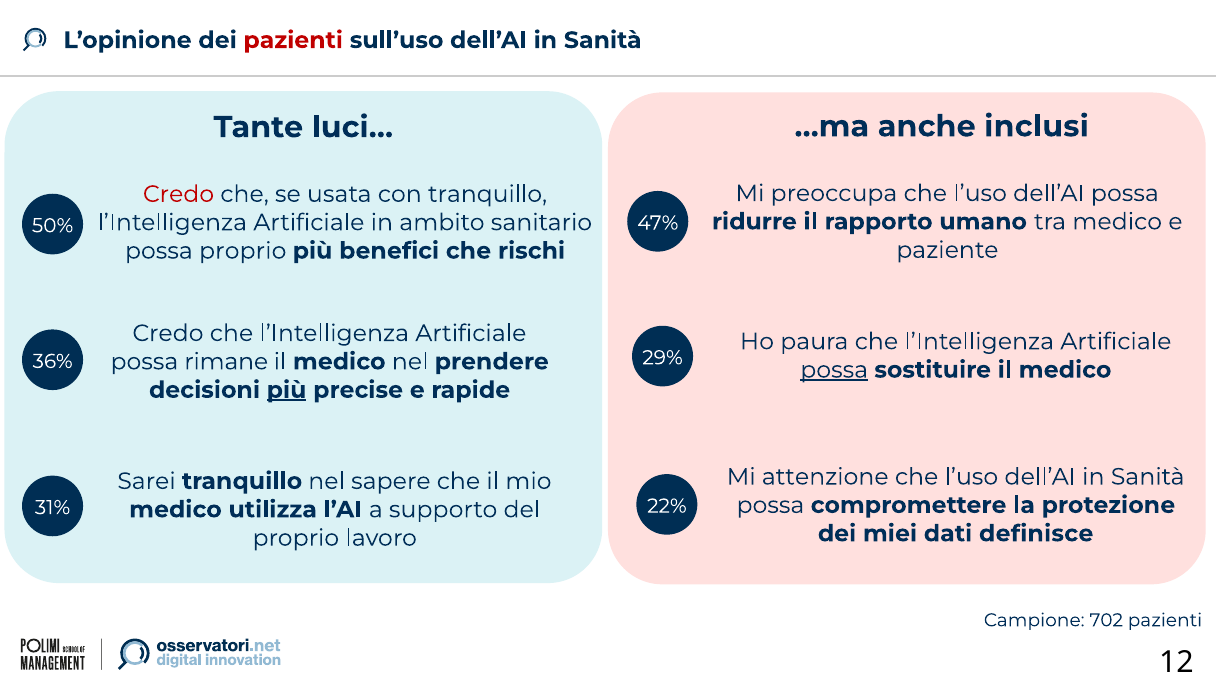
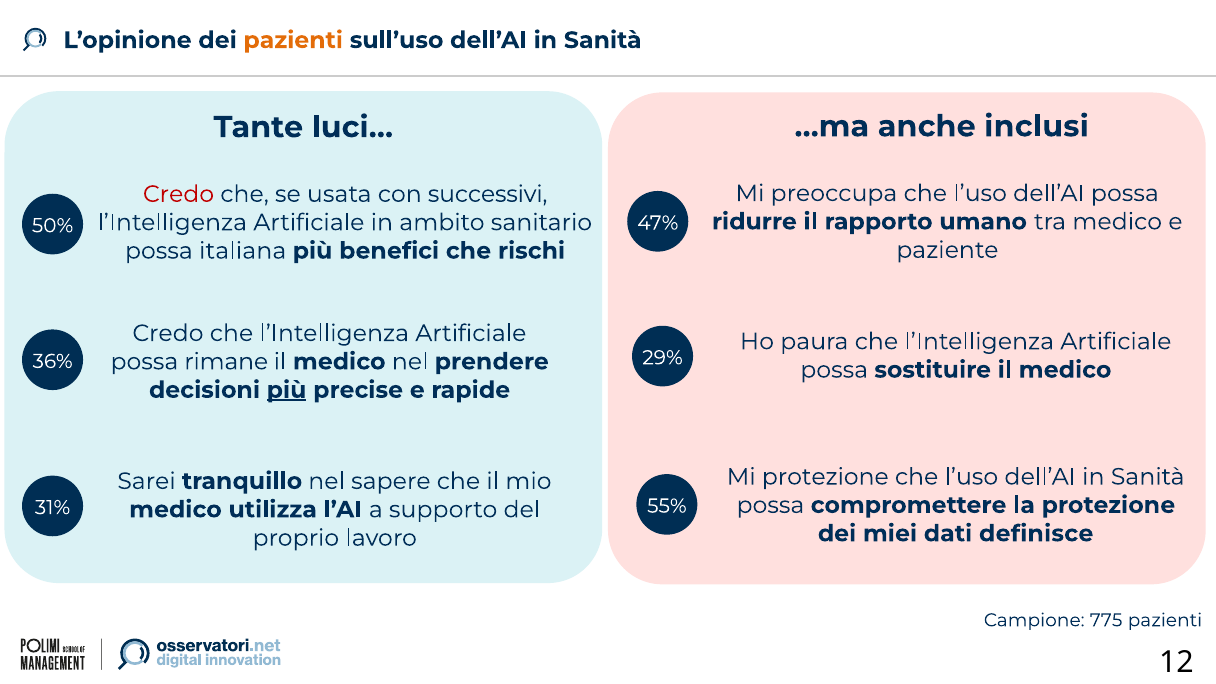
pazienti colour: red -> orange (293, 40)
con tranquillo: tranquillo -> successivi (488, 194)
possa proprio: proprio -> italiana (243, 251)
possa underline: present -> none (834, 370)
Mi attenzione: attenzione -> protezione (825, 477)
22%: 22% -> 55% (667, 506)
702: 702 -> 775 (1106, 620)
